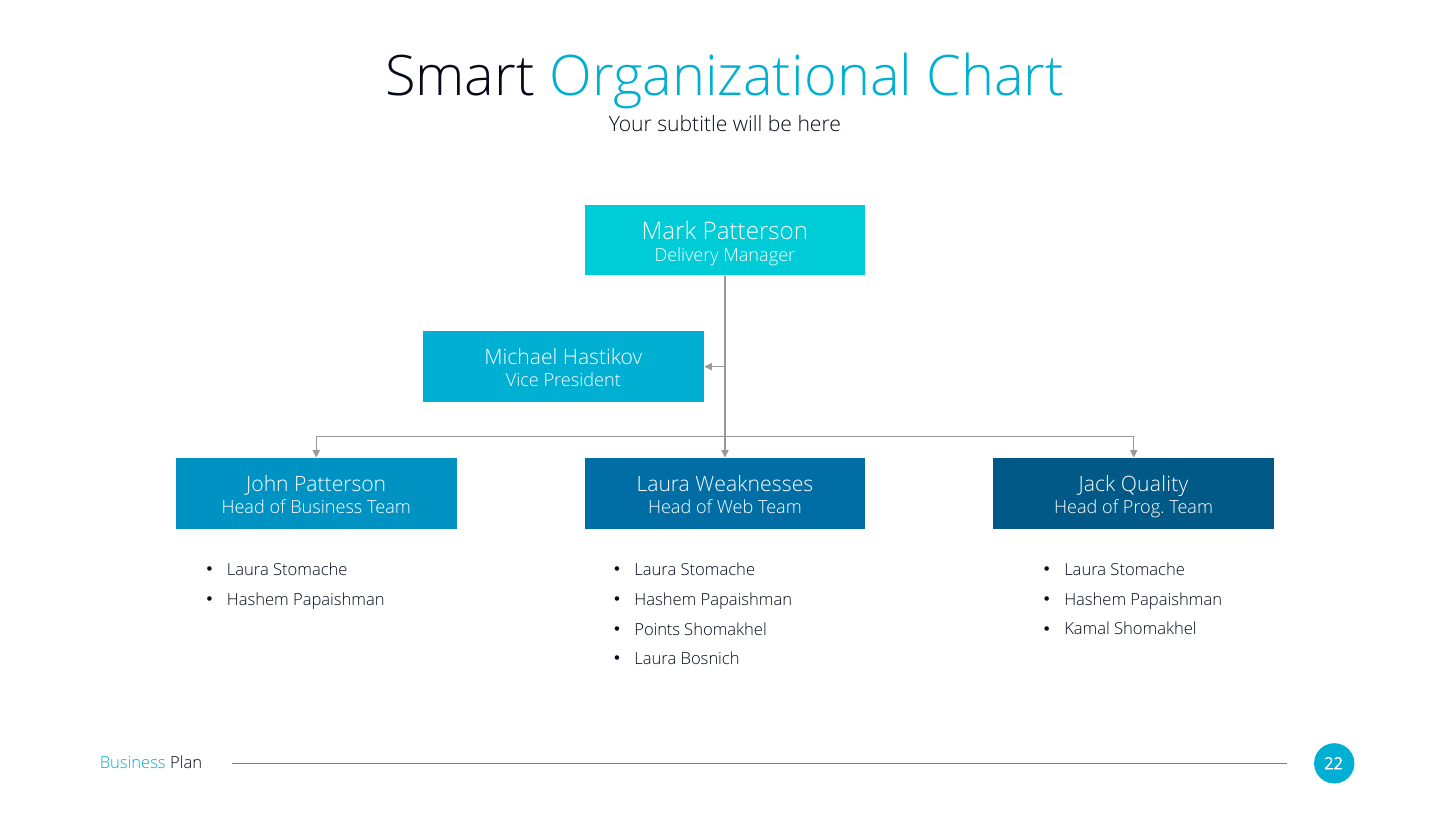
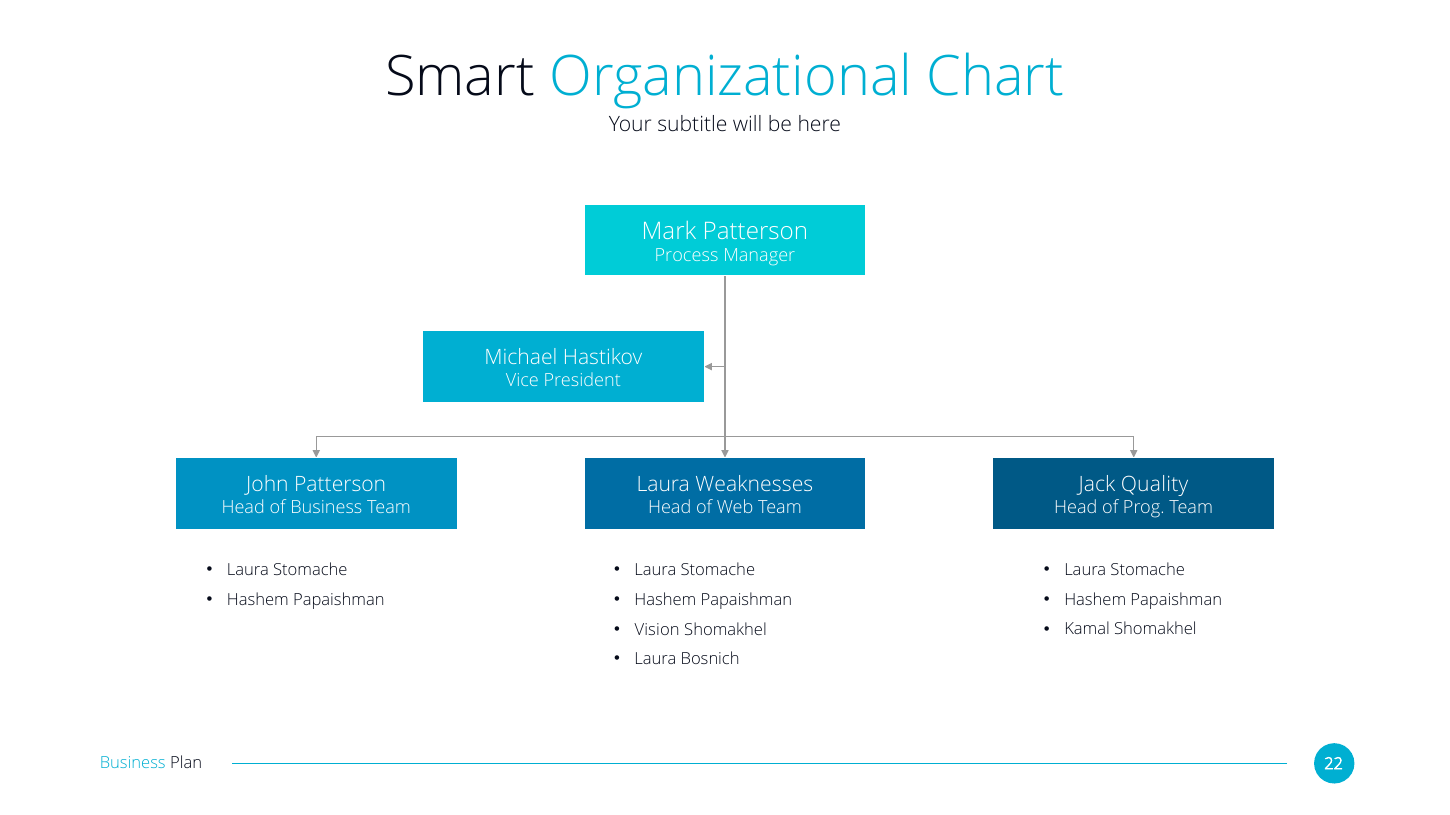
Delivery: Delivery -> Process (687, 256)
Points: Points -> Vision (657, 630)
